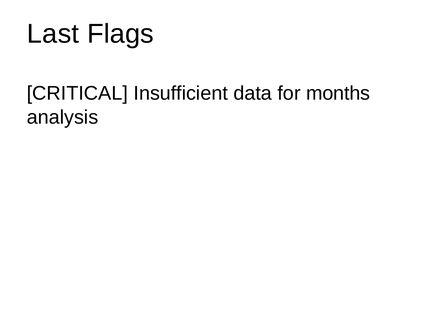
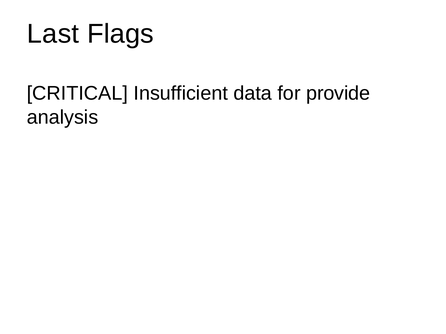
months: months -> provide (338, 94)
